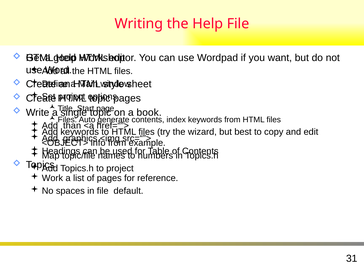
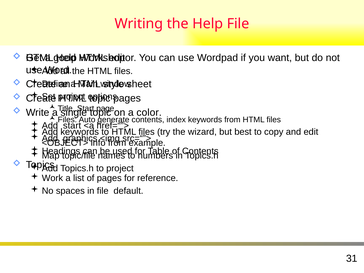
book: book -> color (149, 112)
Add than: than -> start (72, 126)
